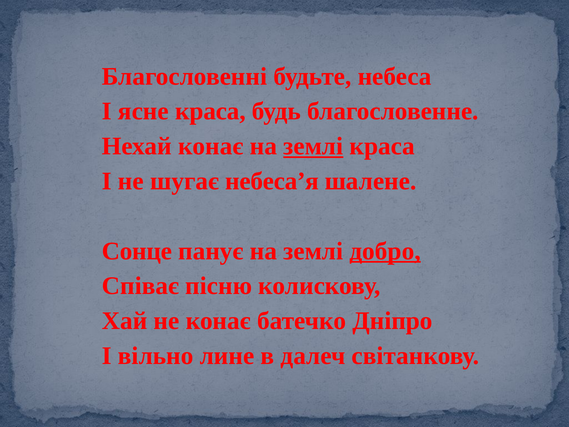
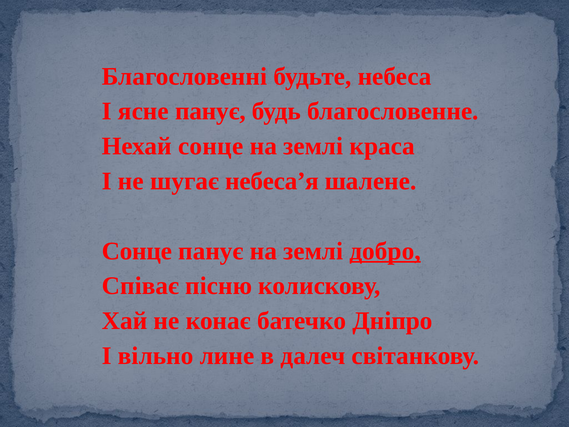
ясне краса: краса -> панує (210, 111)
Нехай конає: конає -> сонце (211, 146)
землі underline: present -> none (313, 146)
